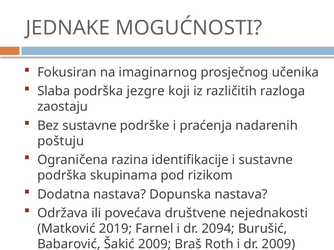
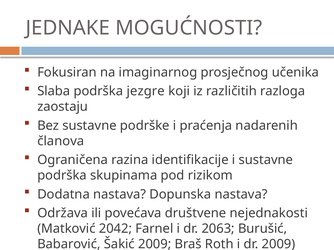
poštuju: poštuju -> članova (61, 141)
2019: 2019 -> 2042 (115, 229)
2094: 2094 -> 2063 (218, 229)
